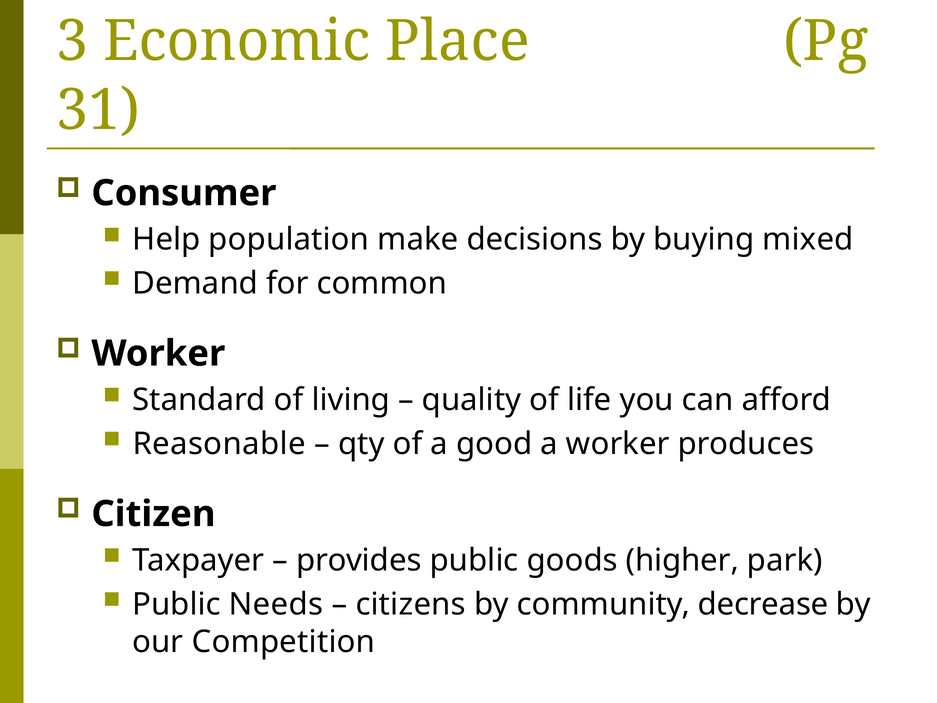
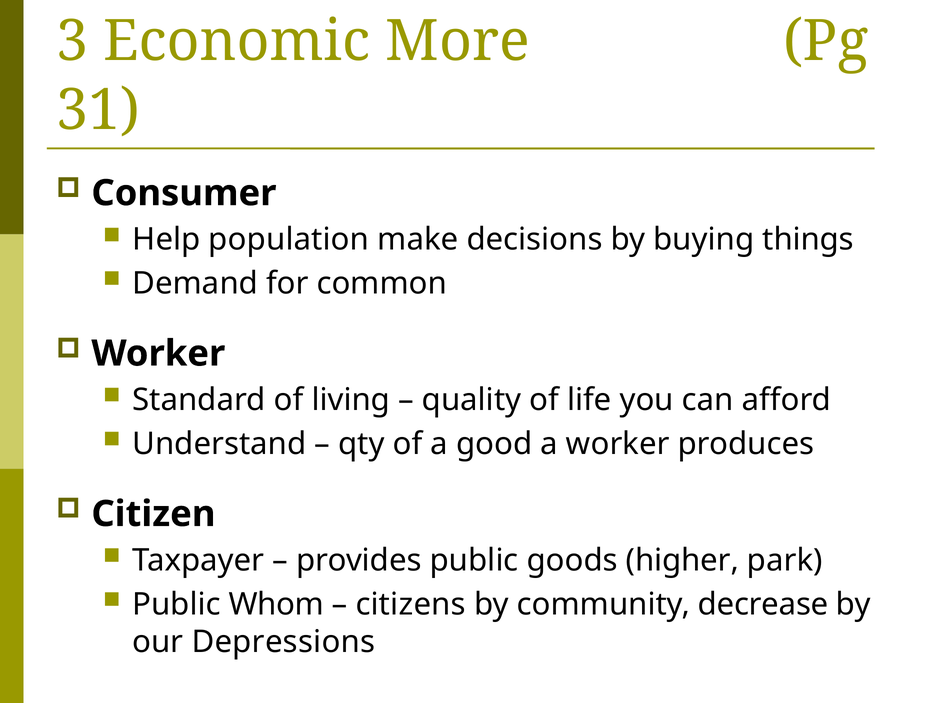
Place: Place -> More (458, 42)
mixed: mixed -> things (808, 240)
Reasonable: Reasonable -> Understand (219, 444)
Needs: Needs -> Whom (276, 604)
Competition: Competition -> Depressions (283, 641)
